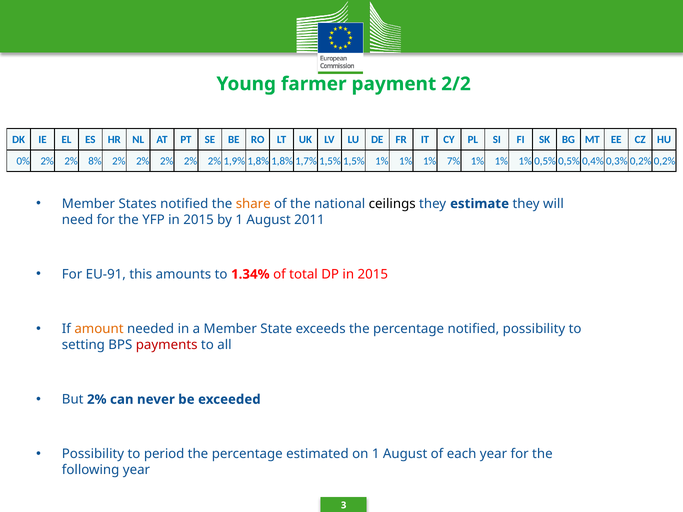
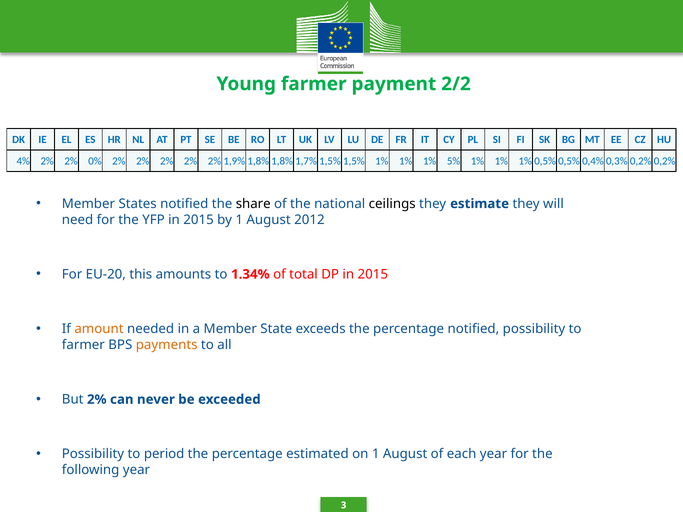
0%: 0% -> 4% (23, 161)
8%: 8% -> 0% (95, 161)
7%: 7% -> 5% (454, 161)
share colour: orange -> black (253, 204)
2011: 2011 -> 2012 (309, 220)
EU-91: EU-91 -> EU-20 (106, 274)
setting: setting -> farmer (83, 345)
payments colour: red -> orange (167, 345)
